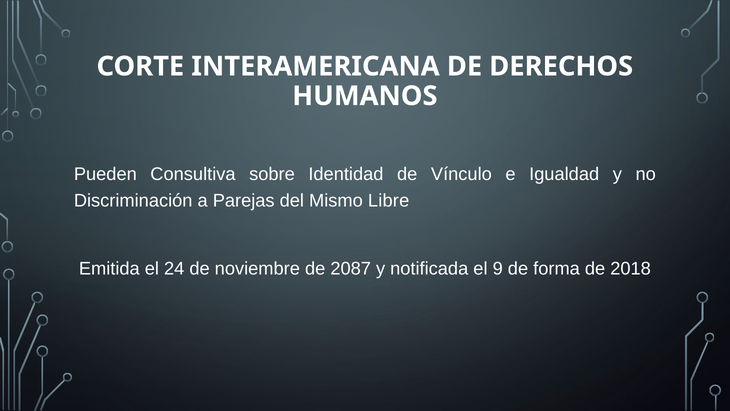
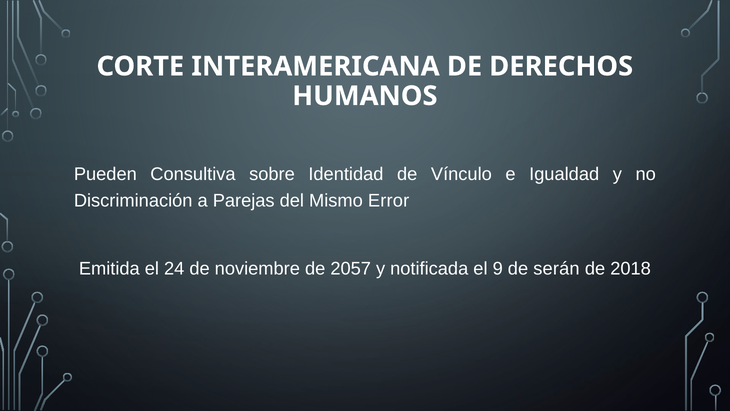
Libre: Libre -> Error (389, 201)
2087: 2087 -> 2057 (351, 268)
forma: forma -> serán (556, 268)
